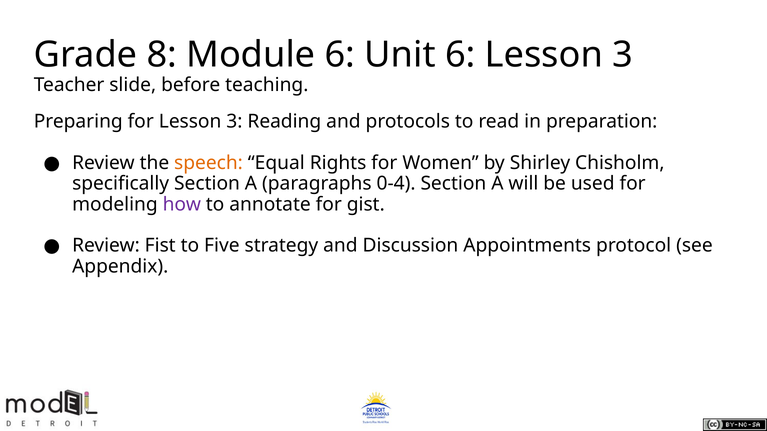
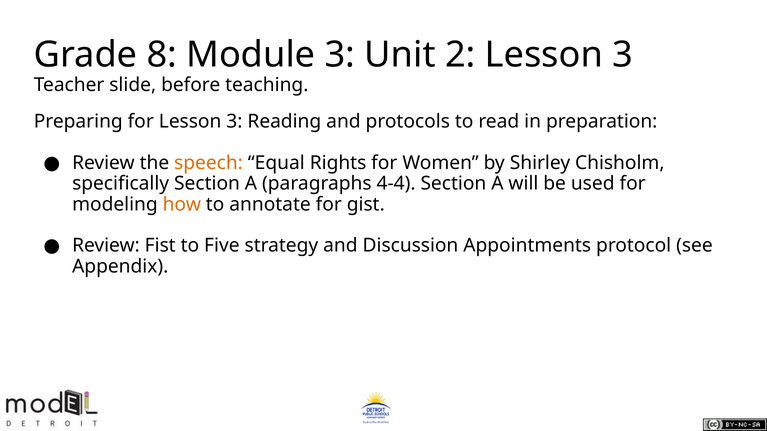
Module 6: 6 -> 3 (340, 55)
Unit 6: 6 -> 2 (460, 55)
0-4: 0-4 -> 4-4 (396, 184)
how colour: purple -> orange (182, 204)
